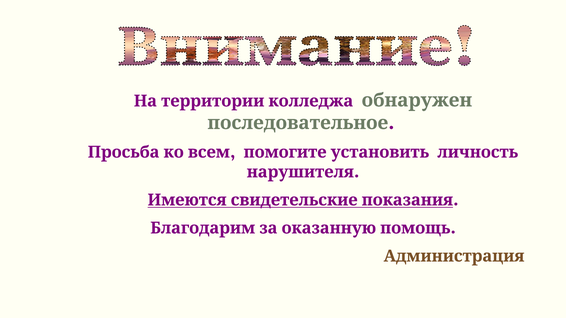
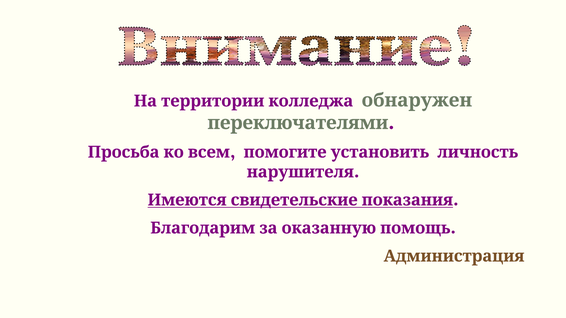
последовательное: последовательное -> переключателями (298, 123)
